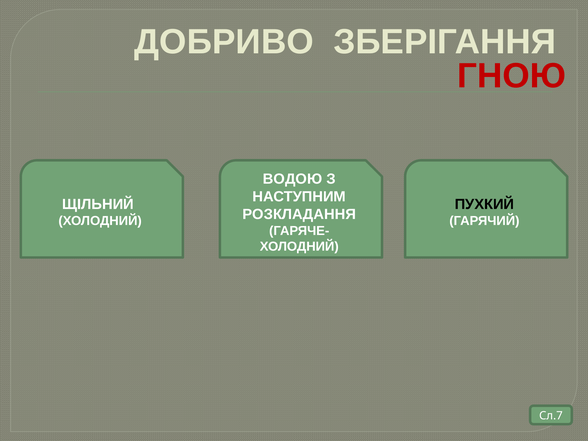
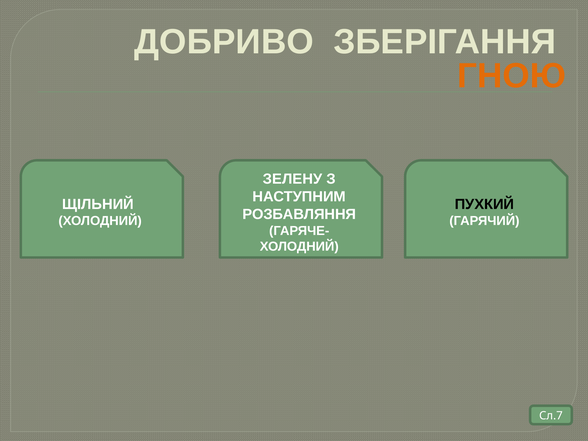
ГНОЮ colour: red -> orange (512, 76)
ВОДОЮ: ВОДОЮ -> ЗЕЛЕНУ (293, 179)
РОЗКЛАДАННЯ: РОЗКЛАДАННЯ -> РОЗБАВЛЯННЯ (299, 214)
